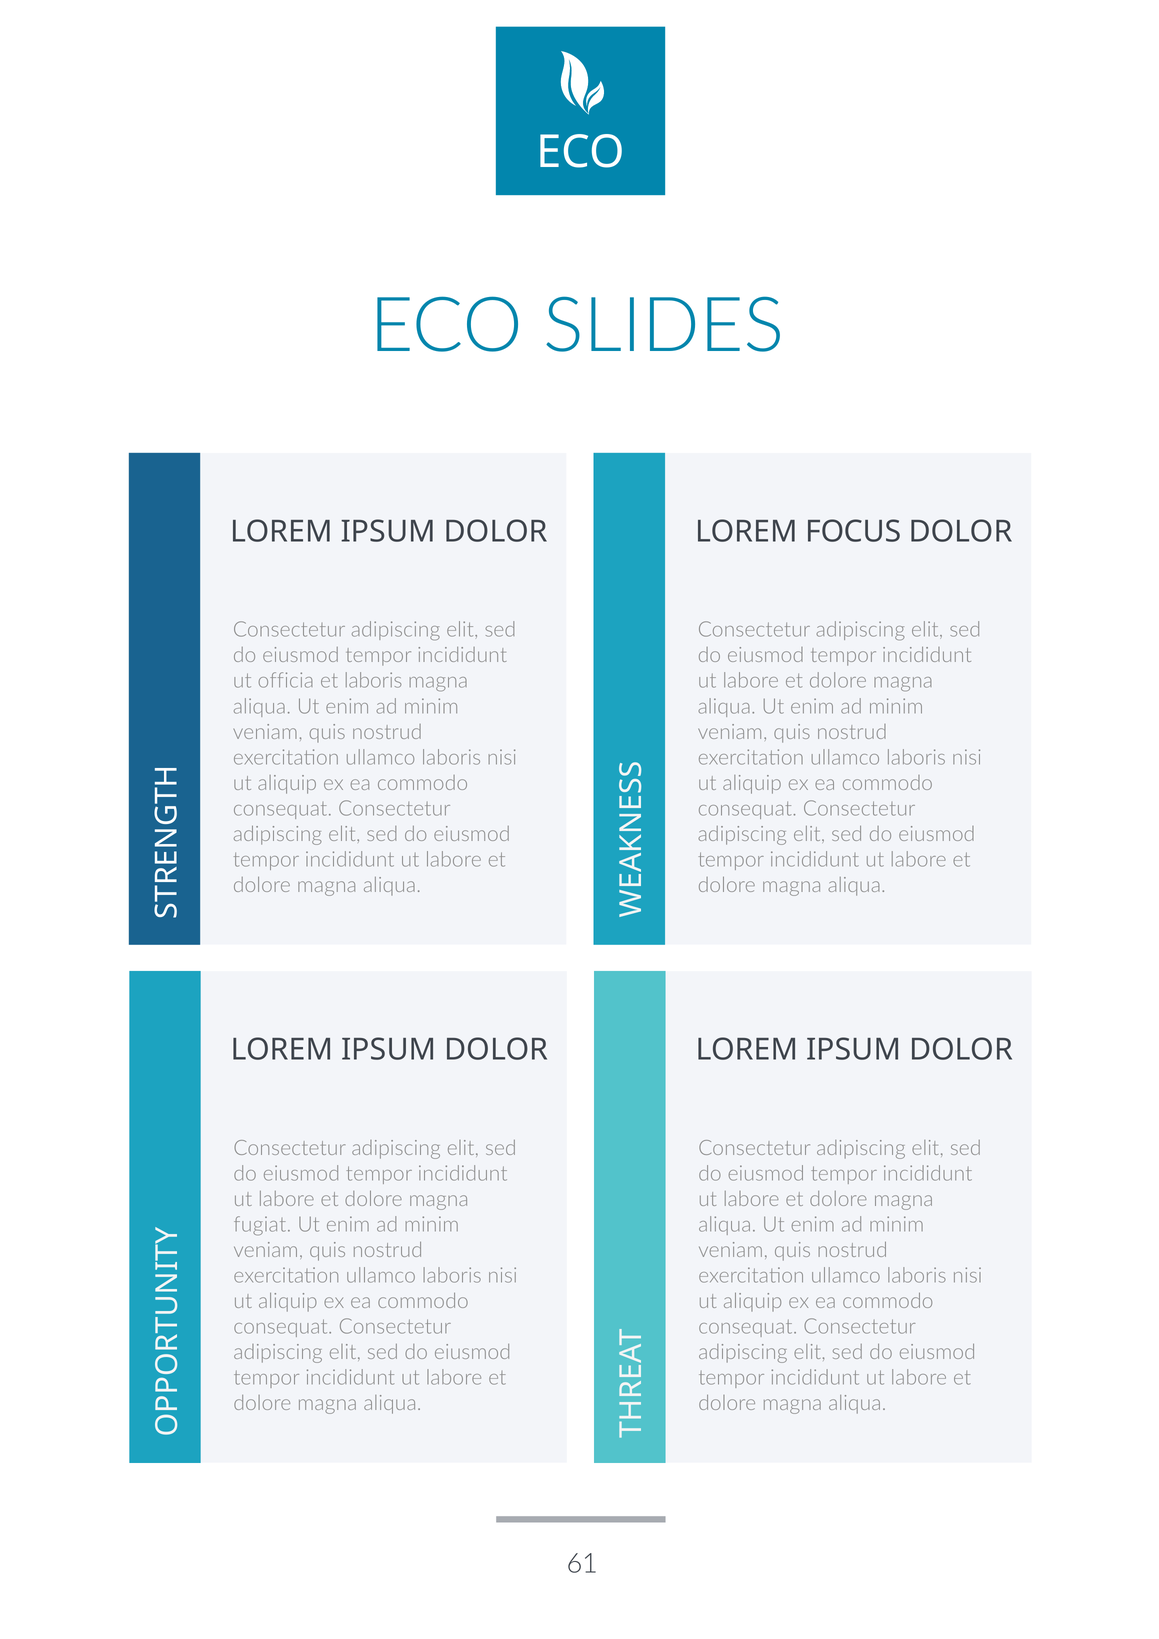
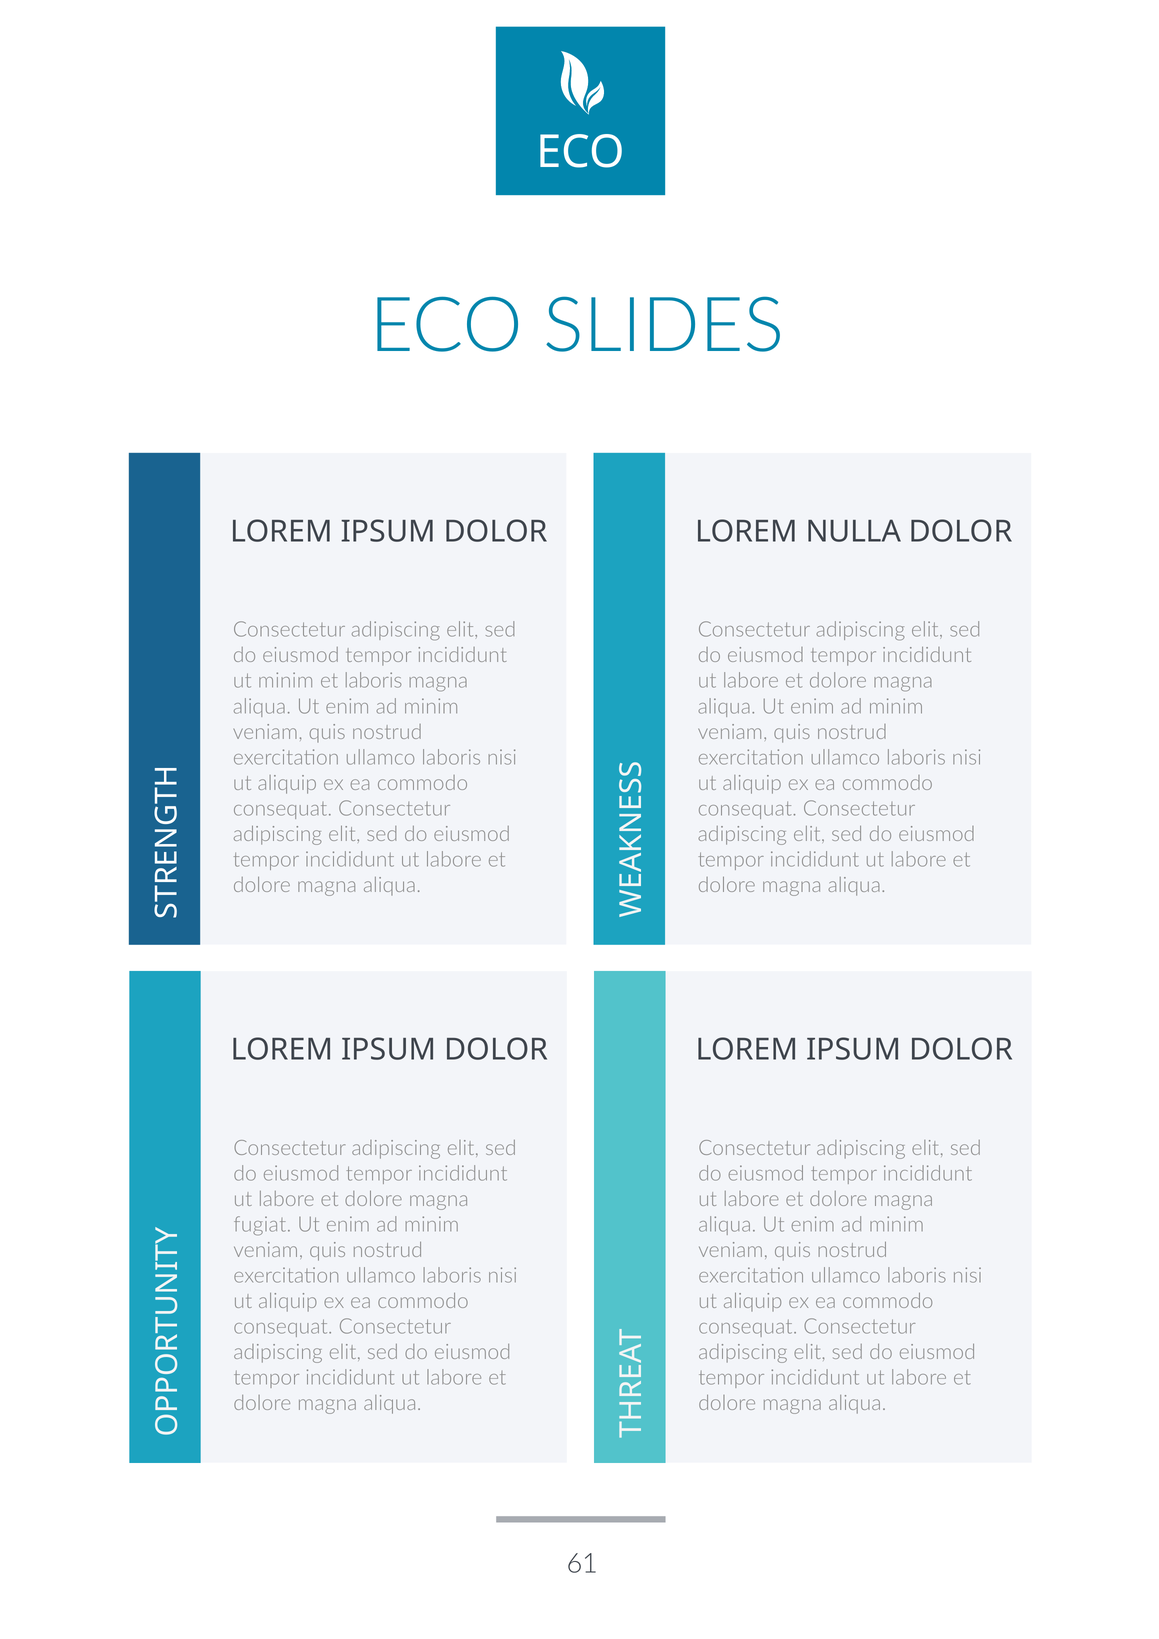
FOCUS: FOCUS -> NULLA (853, 532)
ut officia: officia -> minim (286, 681)
